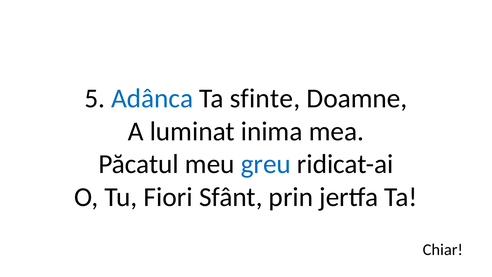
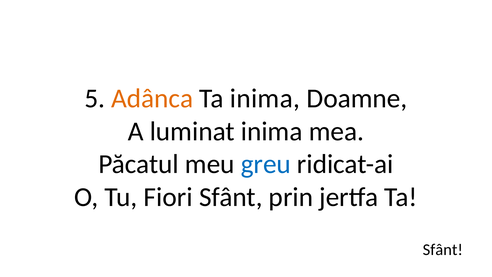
Adânca colour: blue -> orange (152, 98)
Ta sfinte: sfinte -> inima (265, 98)
Chiar: Chiar -> Sfânt (443, 250)
